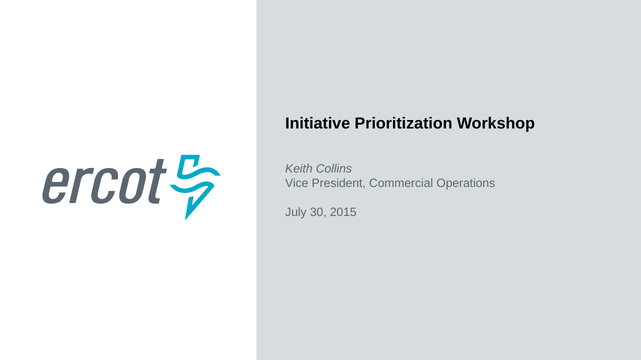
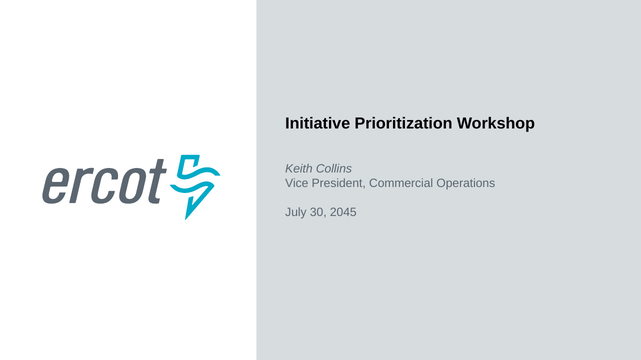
2015: 2015 -> 2045 (343, 212)
